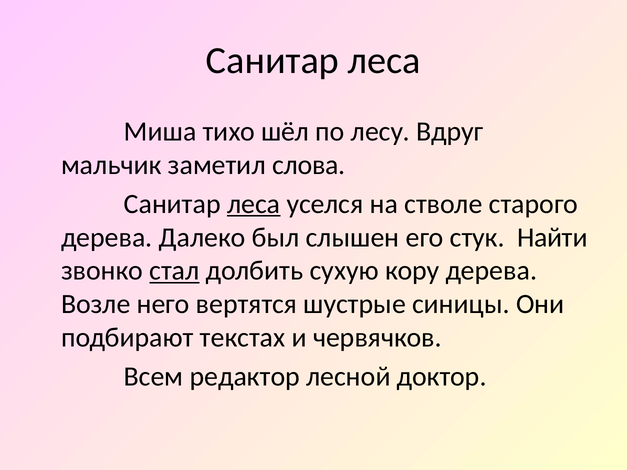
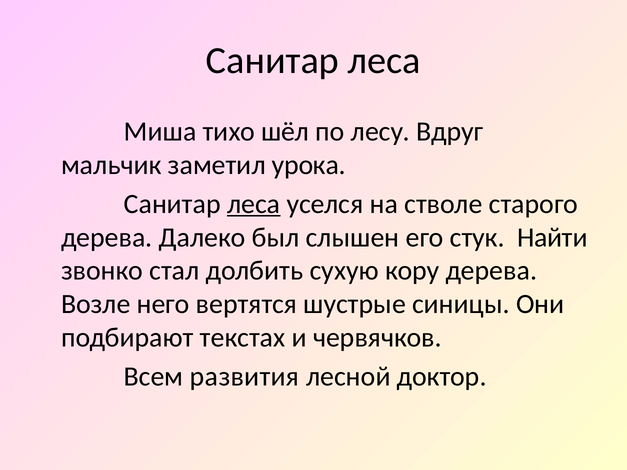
слова: слова -> урока (309, 165)
стал underline: present -> none (174, 271)
редактор: редактор -> развития (245, 377)
